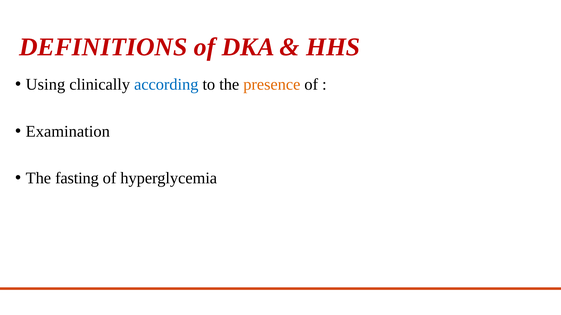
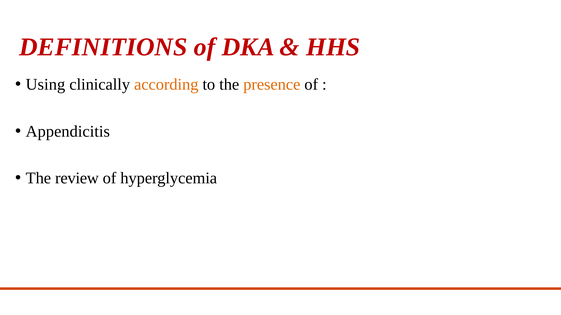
according colour: blue -> orange (166, 84)
Examination: Examination -> Appendicitis (68, 132)
fasting: fasting -> review (77, 179)
